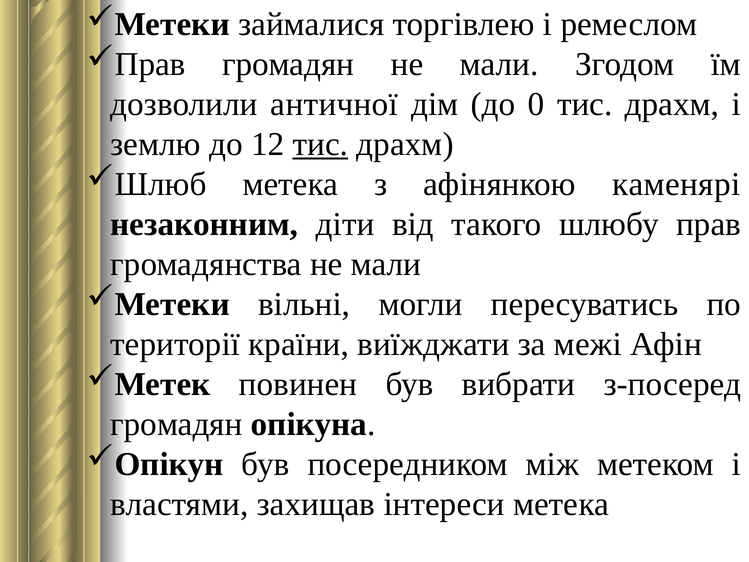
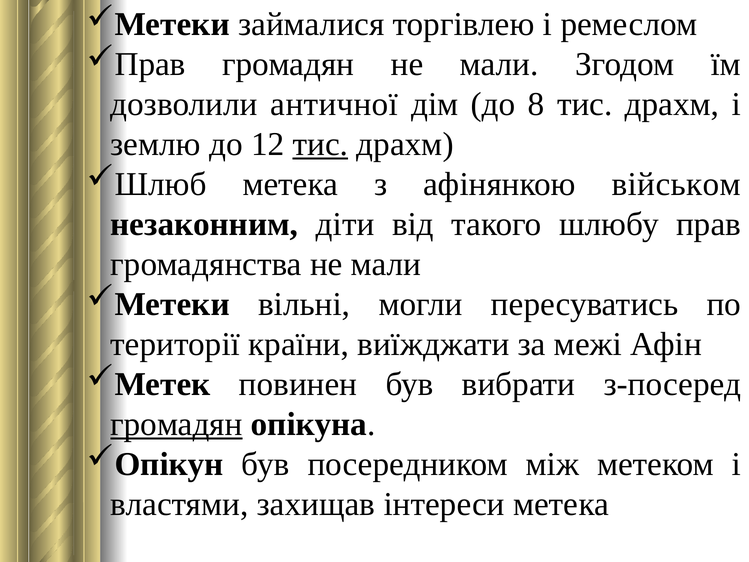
0: 0 -> 8 (536, 104)
каменярі: каменярі -> військом (676, 184)
громадян underline: none -> present (176, 424)
